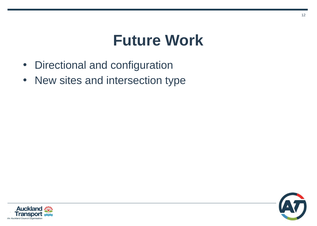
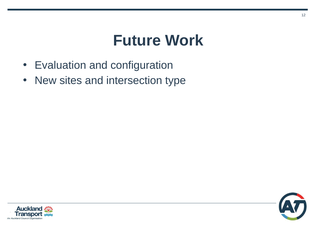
Directional: Directional -> Evaluation (60, 65)
